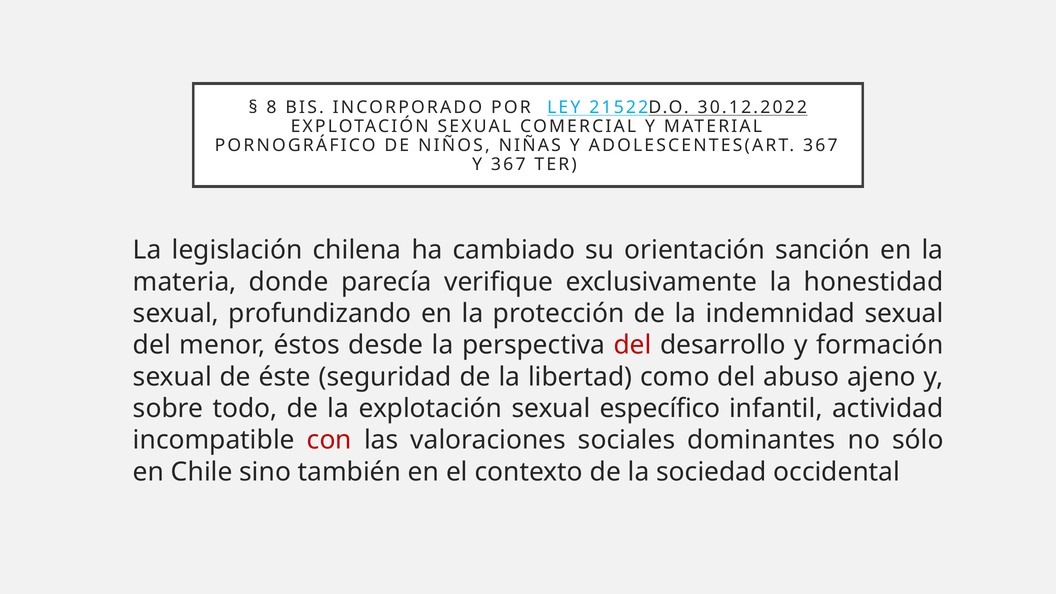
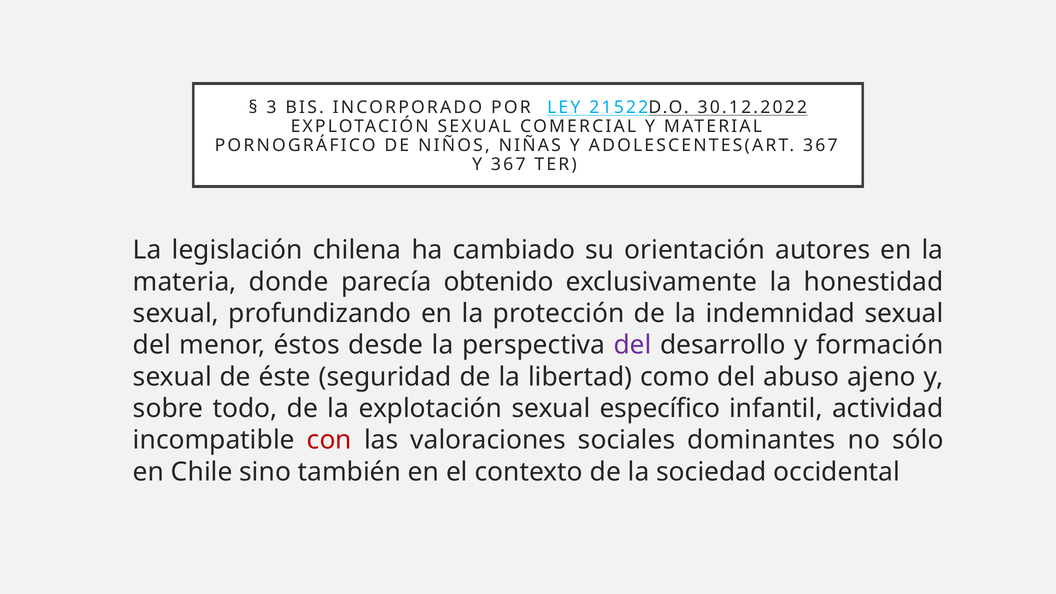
8: 8 -> 3 (271, 107)
sanción: sanción -> autores (823, 250)
verifique: verifique -> obtenido (499, 282)
del colour: red -> purple (633, 345)
